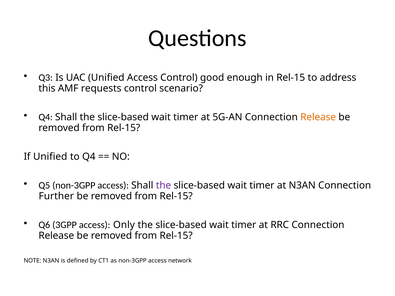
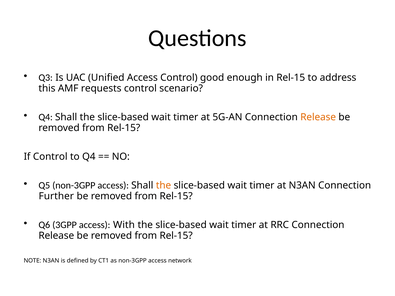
If Unified: Unified -> Control (50, 157)
the colour: purple -> orange (163, 186)
Only: Only -> With (124, 225)
